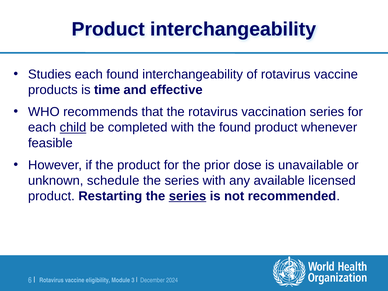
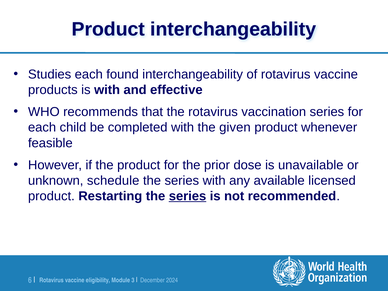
is time: time -> with (107, 90)
child underline: present -> none (73, 127)
the found: found -> given (235, 127)
